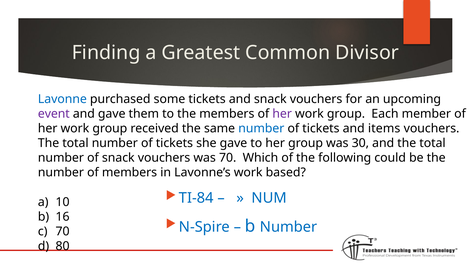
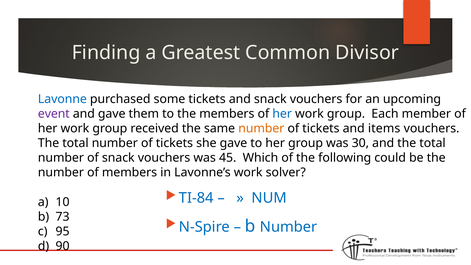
her colour: purple -> blue (282, 114)
number colour: blue -> orange (261, 128)
was 70: 70 -> 45 (228, 158)
based: based -> solver (286, 173)
16: 16 -> 73 (63, 217)
70: 70 -> 95 (63, 231)
80: 80 -> 90 (63, 246)
